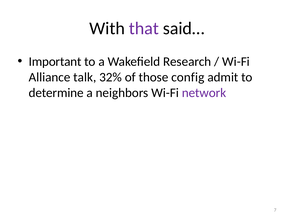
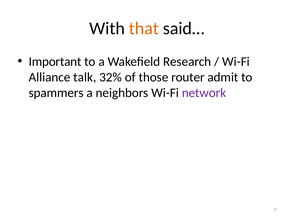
that colour: purple -> orange (144, 28)
config: config -> router (188, 77)
determine: determine -> spammers (56, 93)
